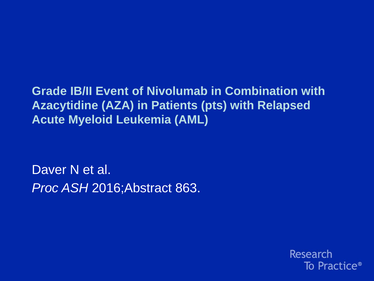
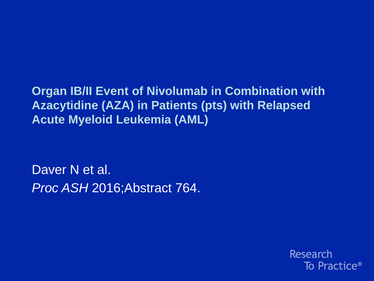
Grade: Grade -> Organ (49, 91)
863: 863 -> 764 (188, 188)
